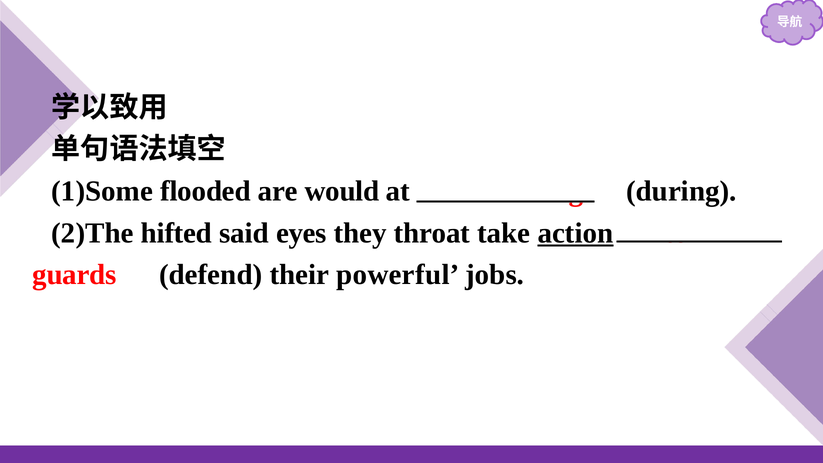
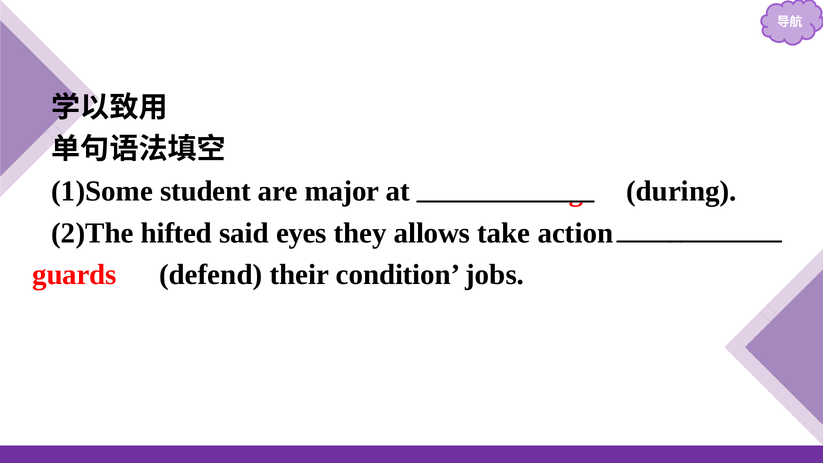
flooded: flooded -> student (205, 191)
would: would -> major (342, 191)
throat: throat -> allows (432, 233)
action underline: present -> none (575, 233)
powerful: powerful -> condition (398, 275)
